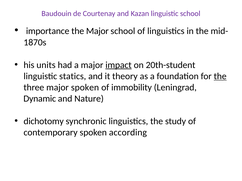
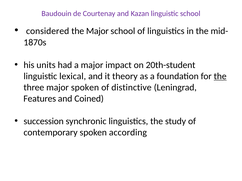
importance: importance -> considered (48, 31)
impact underline: present -> none (119, 65)
statics: statics -> lexical (73, 76)
immobility: immobility -> distinctive (131, 88)
Dynamic: Dynamic -> Features (40, 99)
Nature: Nature -> Coined (89, 99)
dichotomy: dichotomy -> succession (44, 121)
